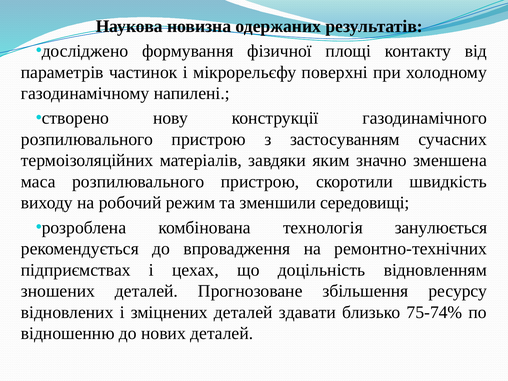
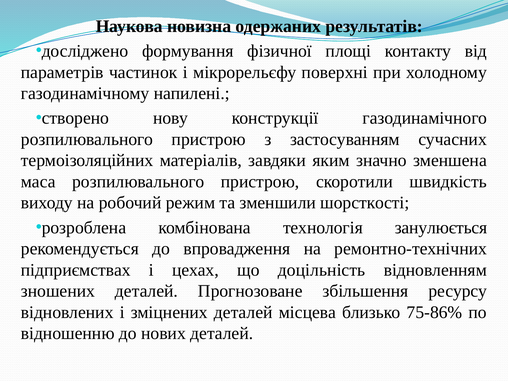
середовищі: середовищі -> шорсткості (365, 203)
здавати: здавати -> місцева (307, 312)
75-74%: 75-74% -> 75-86% (434, 312)
